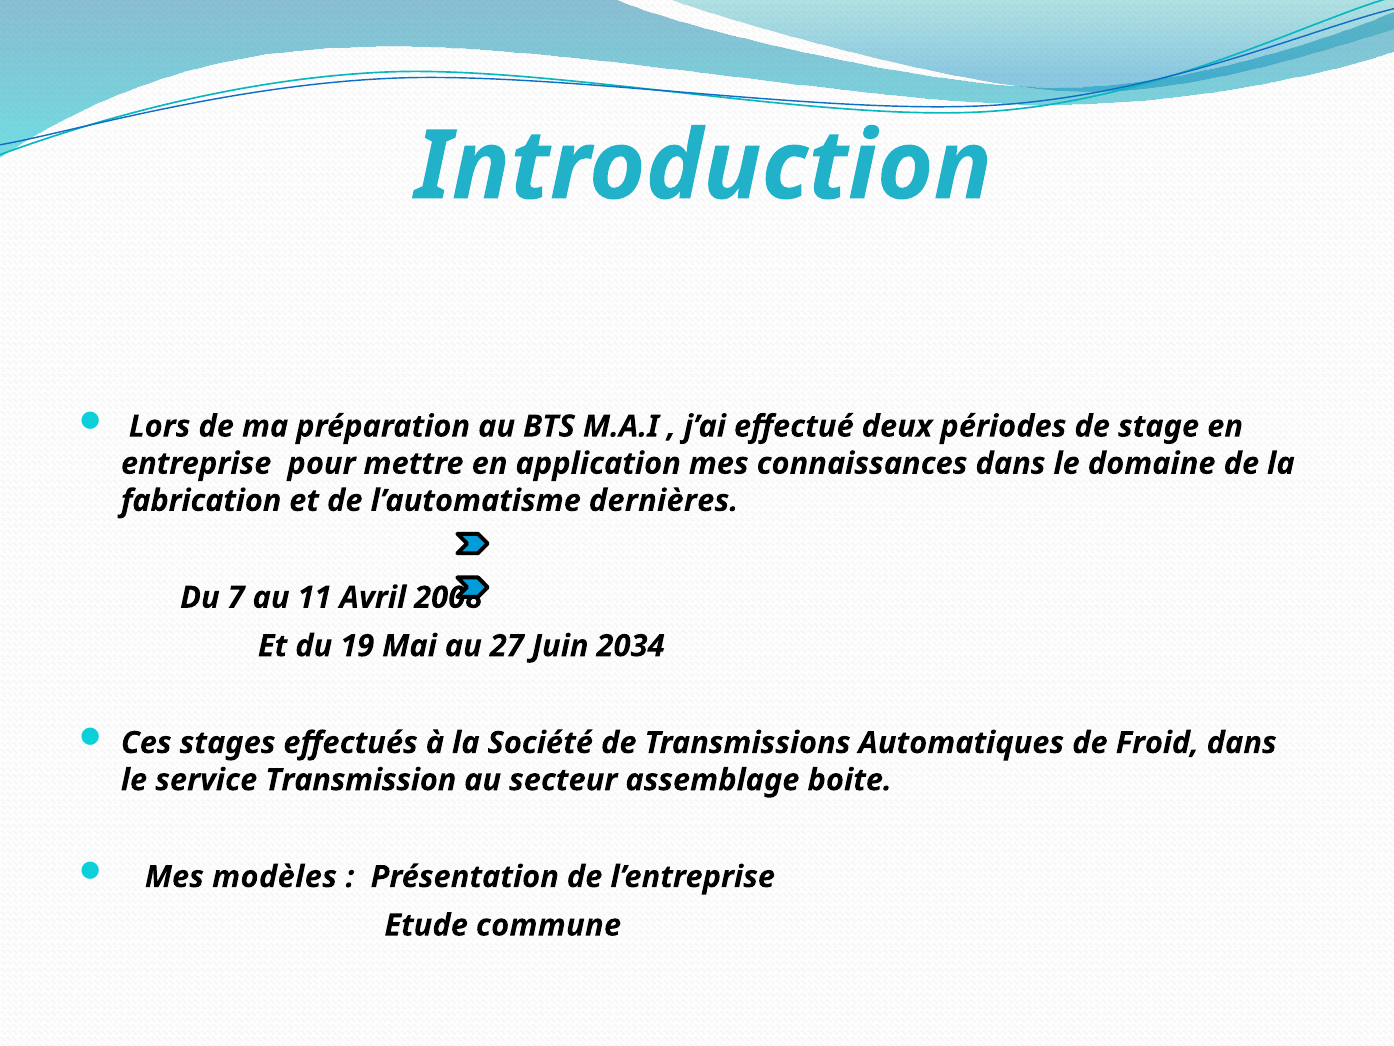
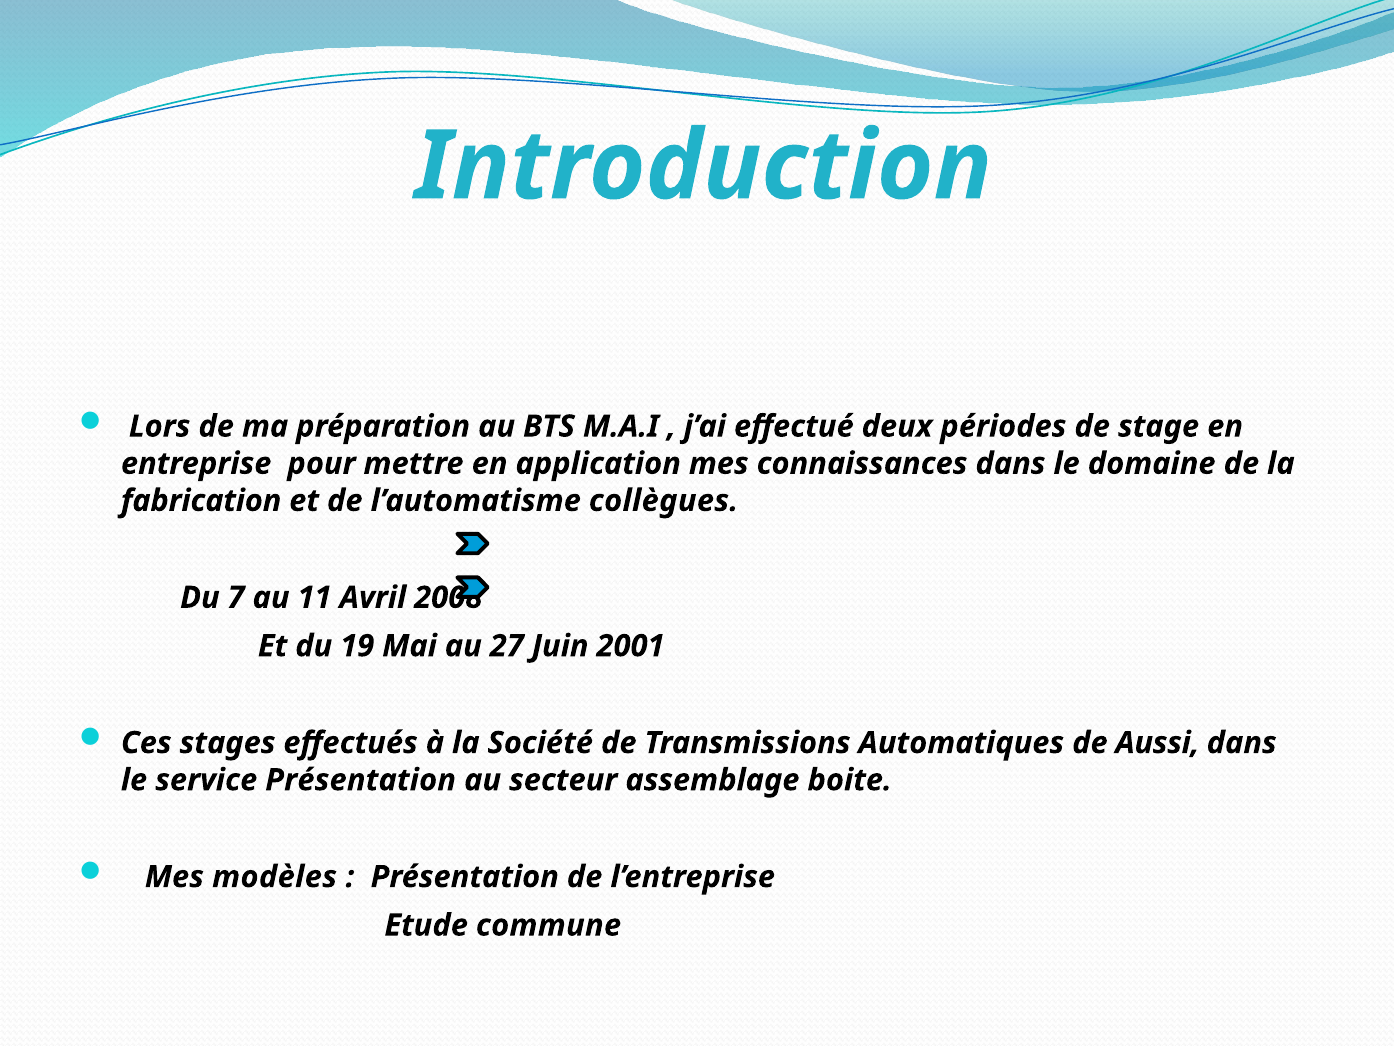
dernières: dernières -> collègues (664, 501)
2034: 2034 -> 2001 (631, 646)
Froid: Froid -> Aussi (1157, 743)
service Transmission: Transmission -> Présentation (361, 780)
